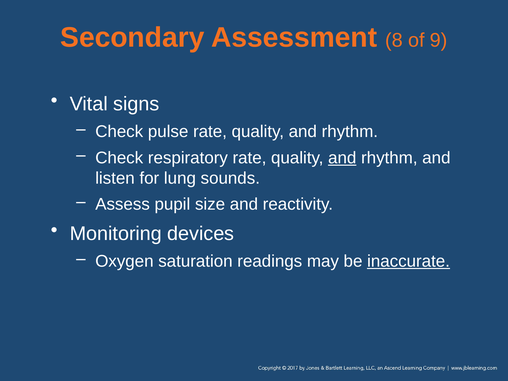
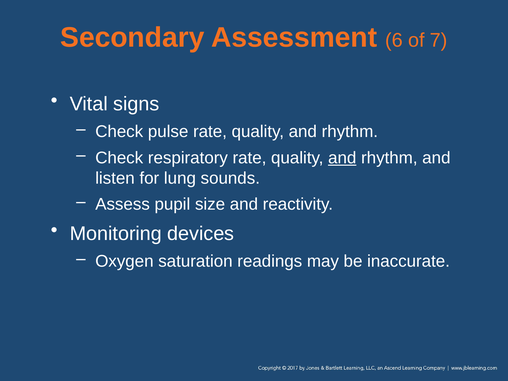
8: 8 -> 6 (394, 40)
9: 9 -> 7 (439, 40)
inaccurate underline: present -> none (409, 261)
